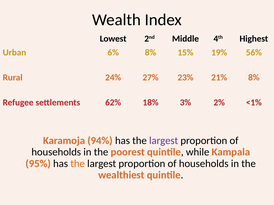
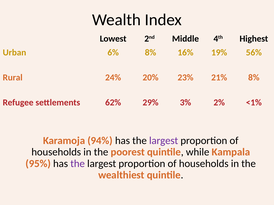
15%: 15% -> 16% (186, 53)
27%: 27% -> 20% (151, 78)
18%: 18% -> 29% (151, 103)
the colour: orange -> purple (78, 164)
